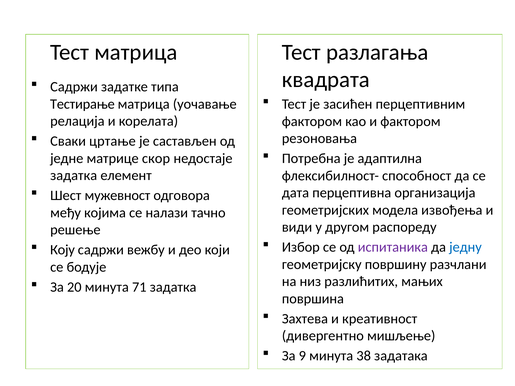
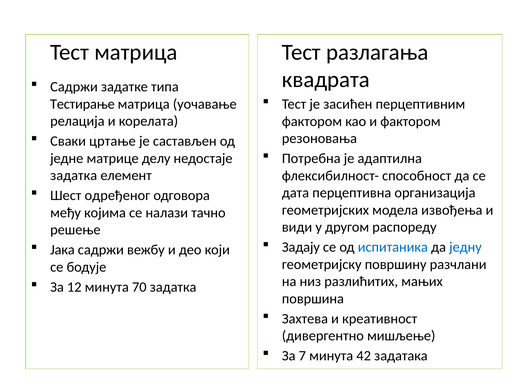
скор: скор -> делу (156, 158)
мужевност: мужевност -> одређеног (117, 196)
Избор: Избор -> Задају (301, 247)
испитаника colour: purple -> blue (393, 247)
Коју: Коју -> Јака (62, 250)
20: 20 -> 12 (74, 287)
71: 71 -> 70 (139, 287)
9: 9 -> 7 (302, 356)
38: 38 -> 42 (364, 356)
